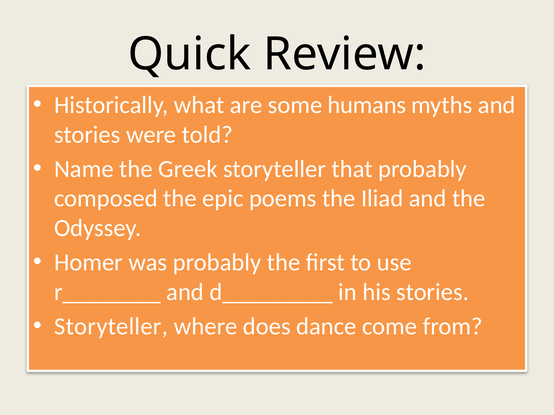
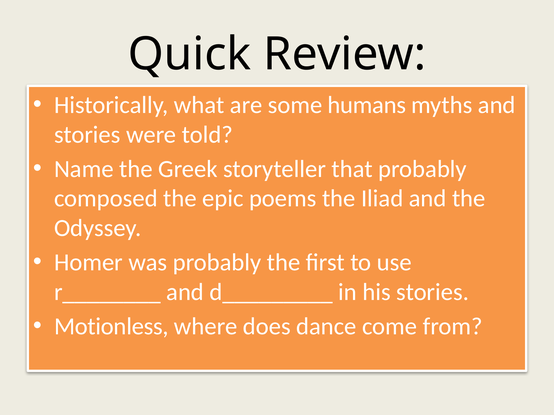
Storyteller: Storyteller -> Motionless (111, 327)
